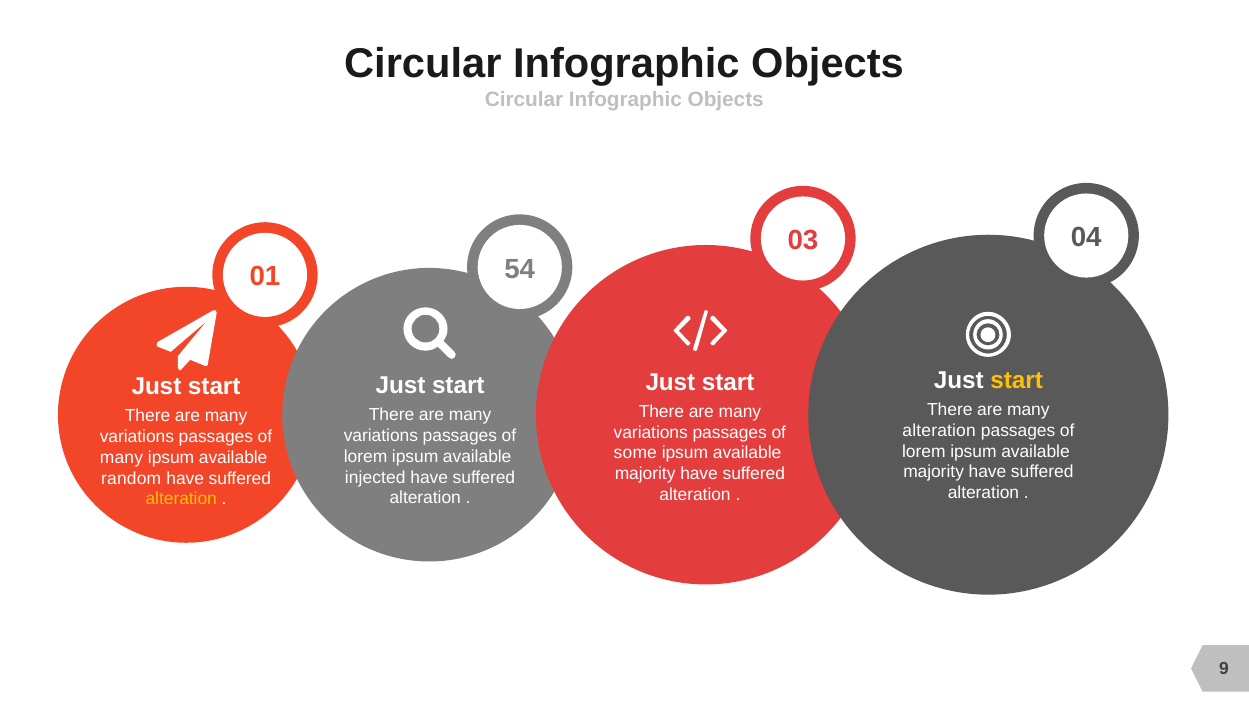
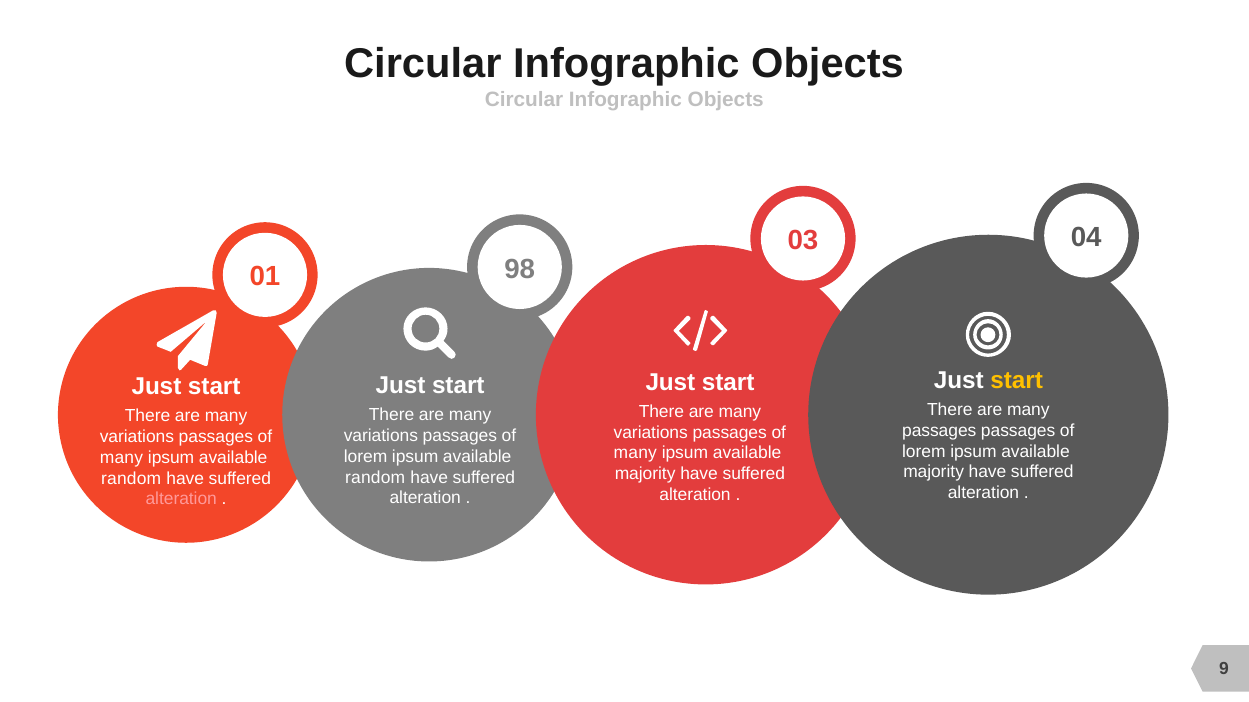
54: 54 -> 98 (520, 269)
alteration: alteration -> passages (939, 431)
some: some -> many (635, 454)
injected: injected -> random (375, 478)
alteration colour: yellow -> pink (181, 499)
